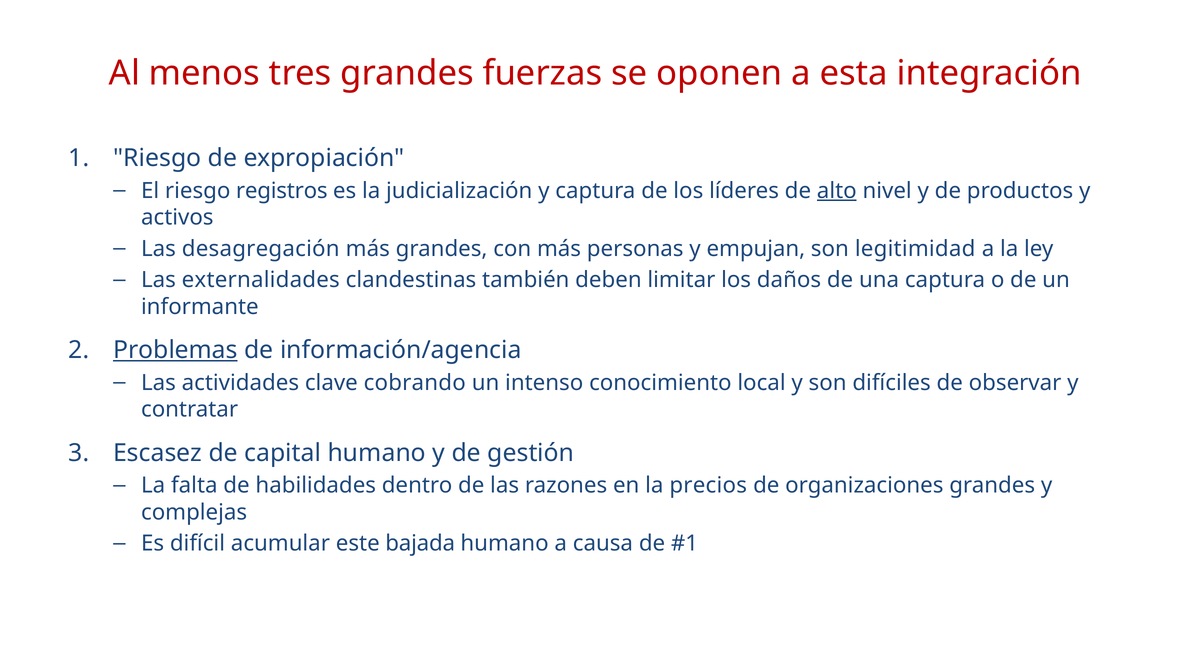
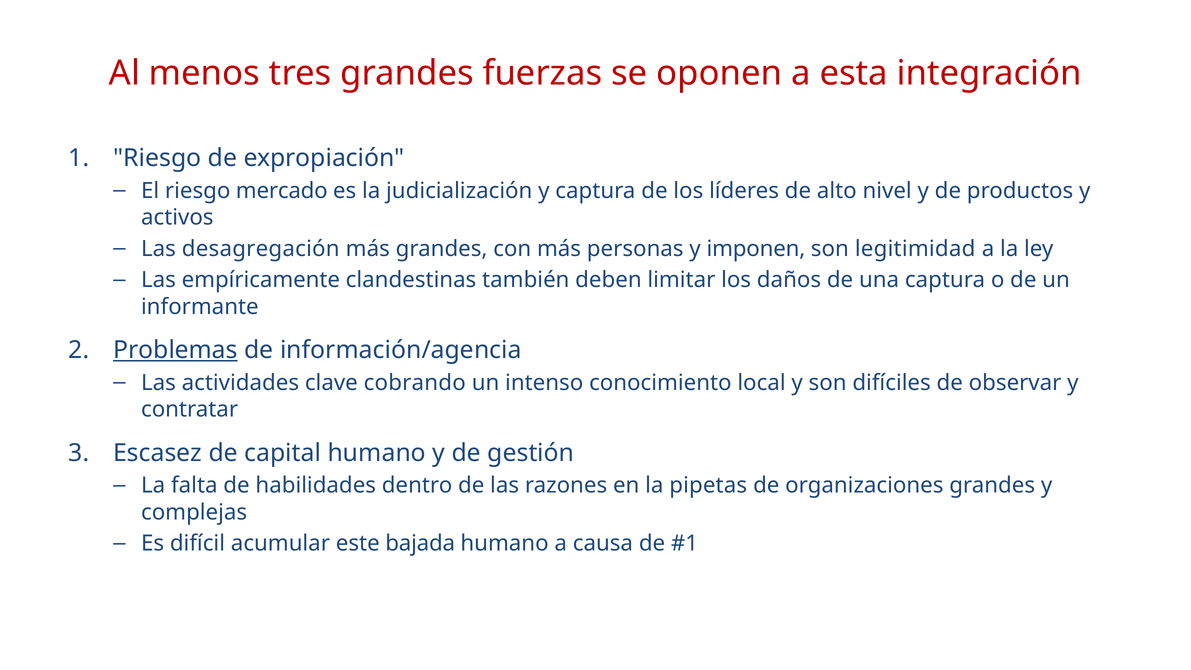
registros: registros -> mercado (282, 191)
alto underline: present -> none (837, 191)
empujan: empujan -> imponen (756, 249)
externalidades: externalidades -> empíricamente (261, 280)
precios: precios -> pipetas (708, 485)
